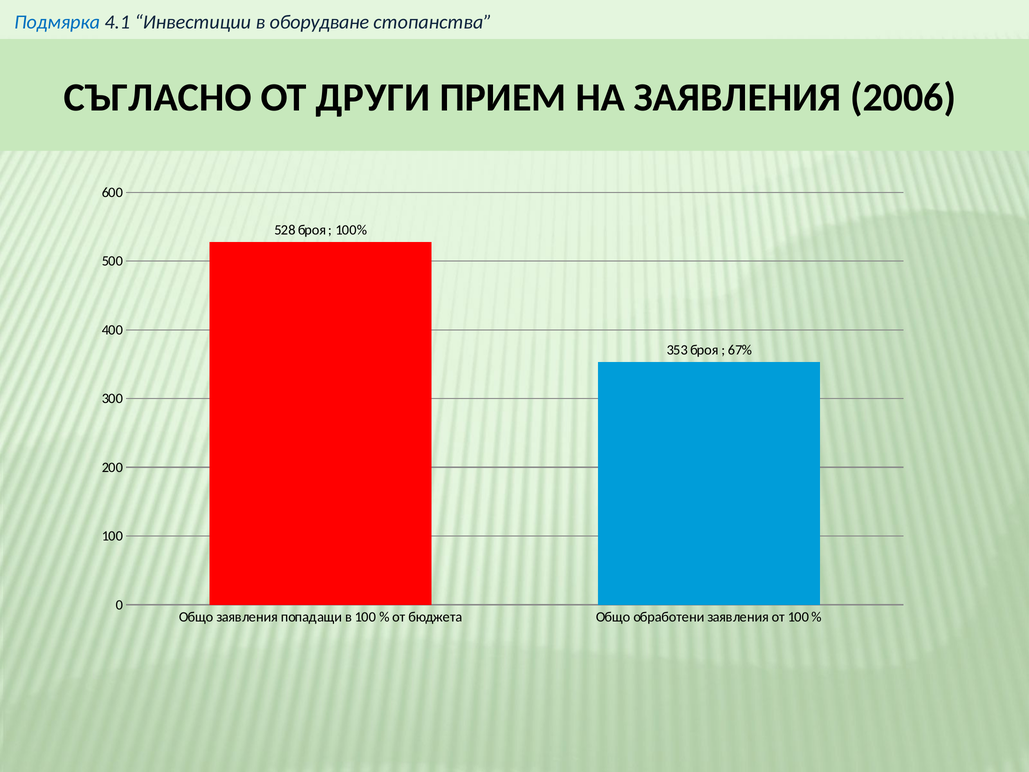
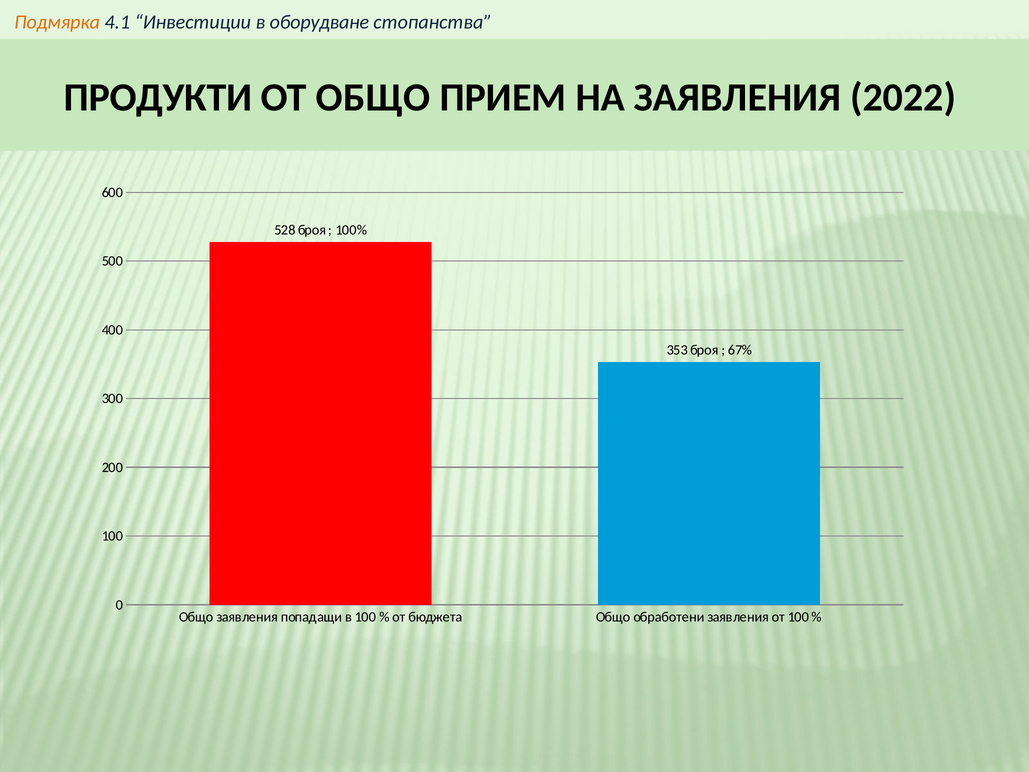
Подмярка colour: blue -> orange (57, 22)
СЪГЛАСНО: СЪГЛАСНО -> ПРОДУКТИ (158, 98)
ОТ ДРУГИ: ДРУГИ -> ОБЩО (373, 98)
2006: 2006 -> 2022 (903, 98)
